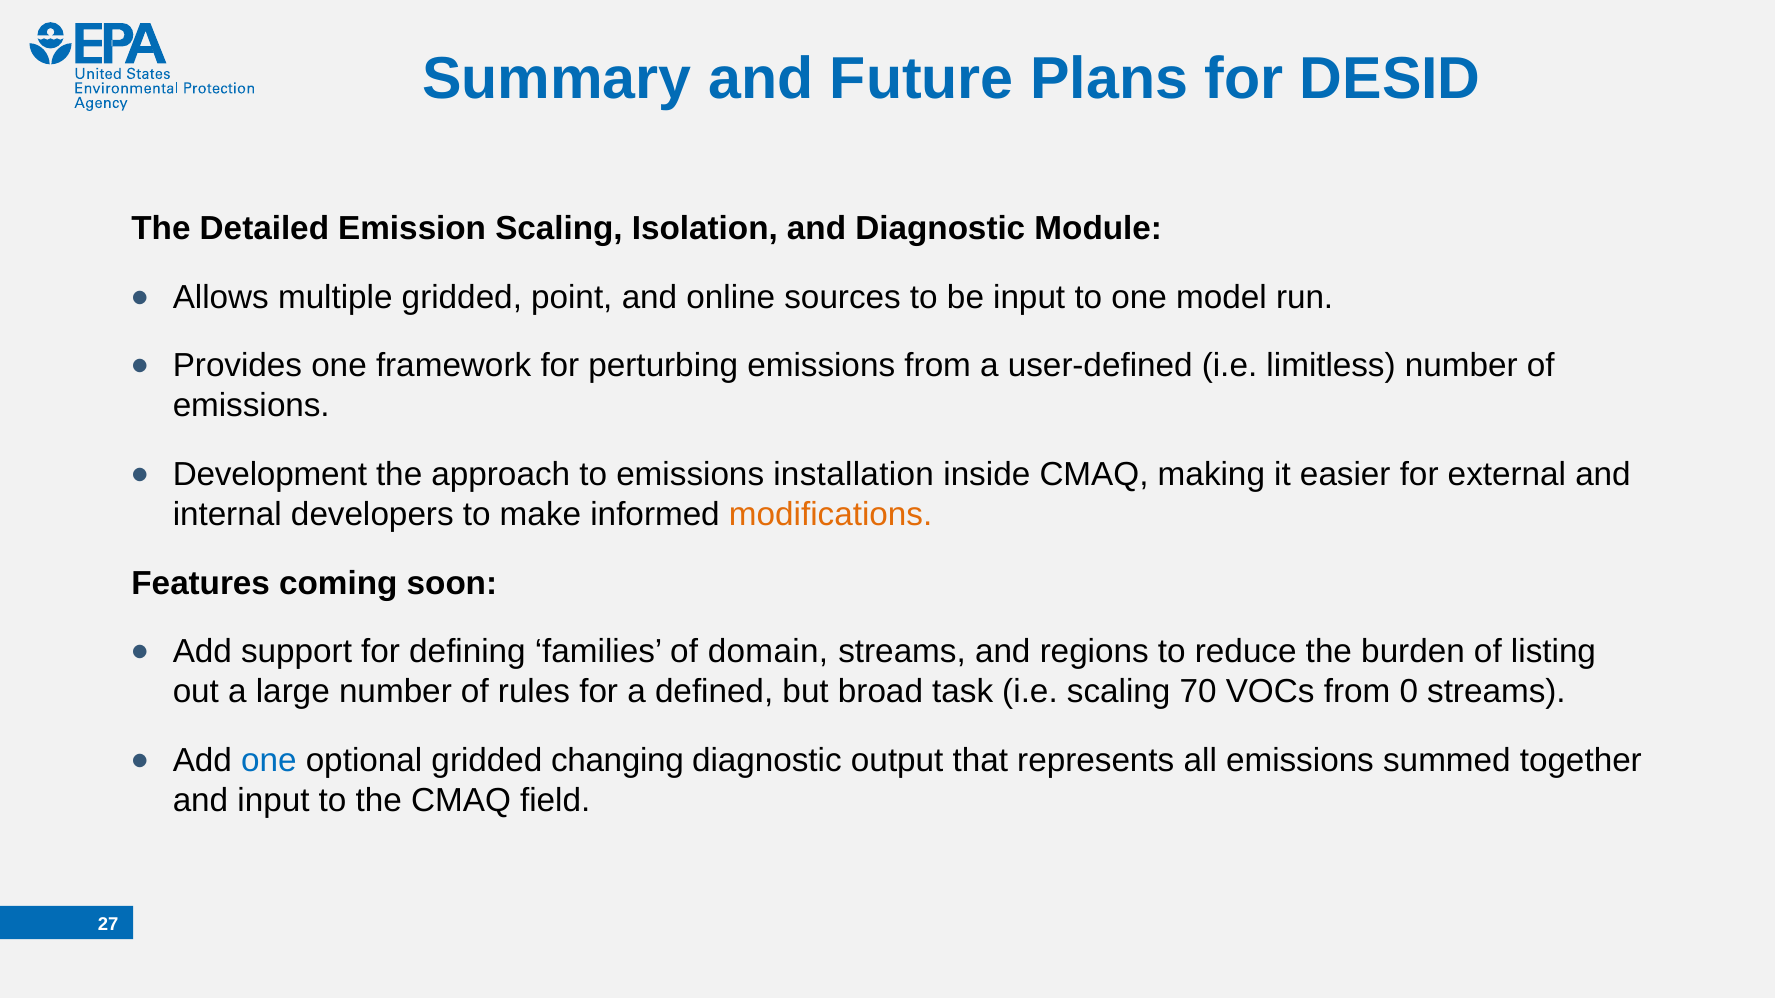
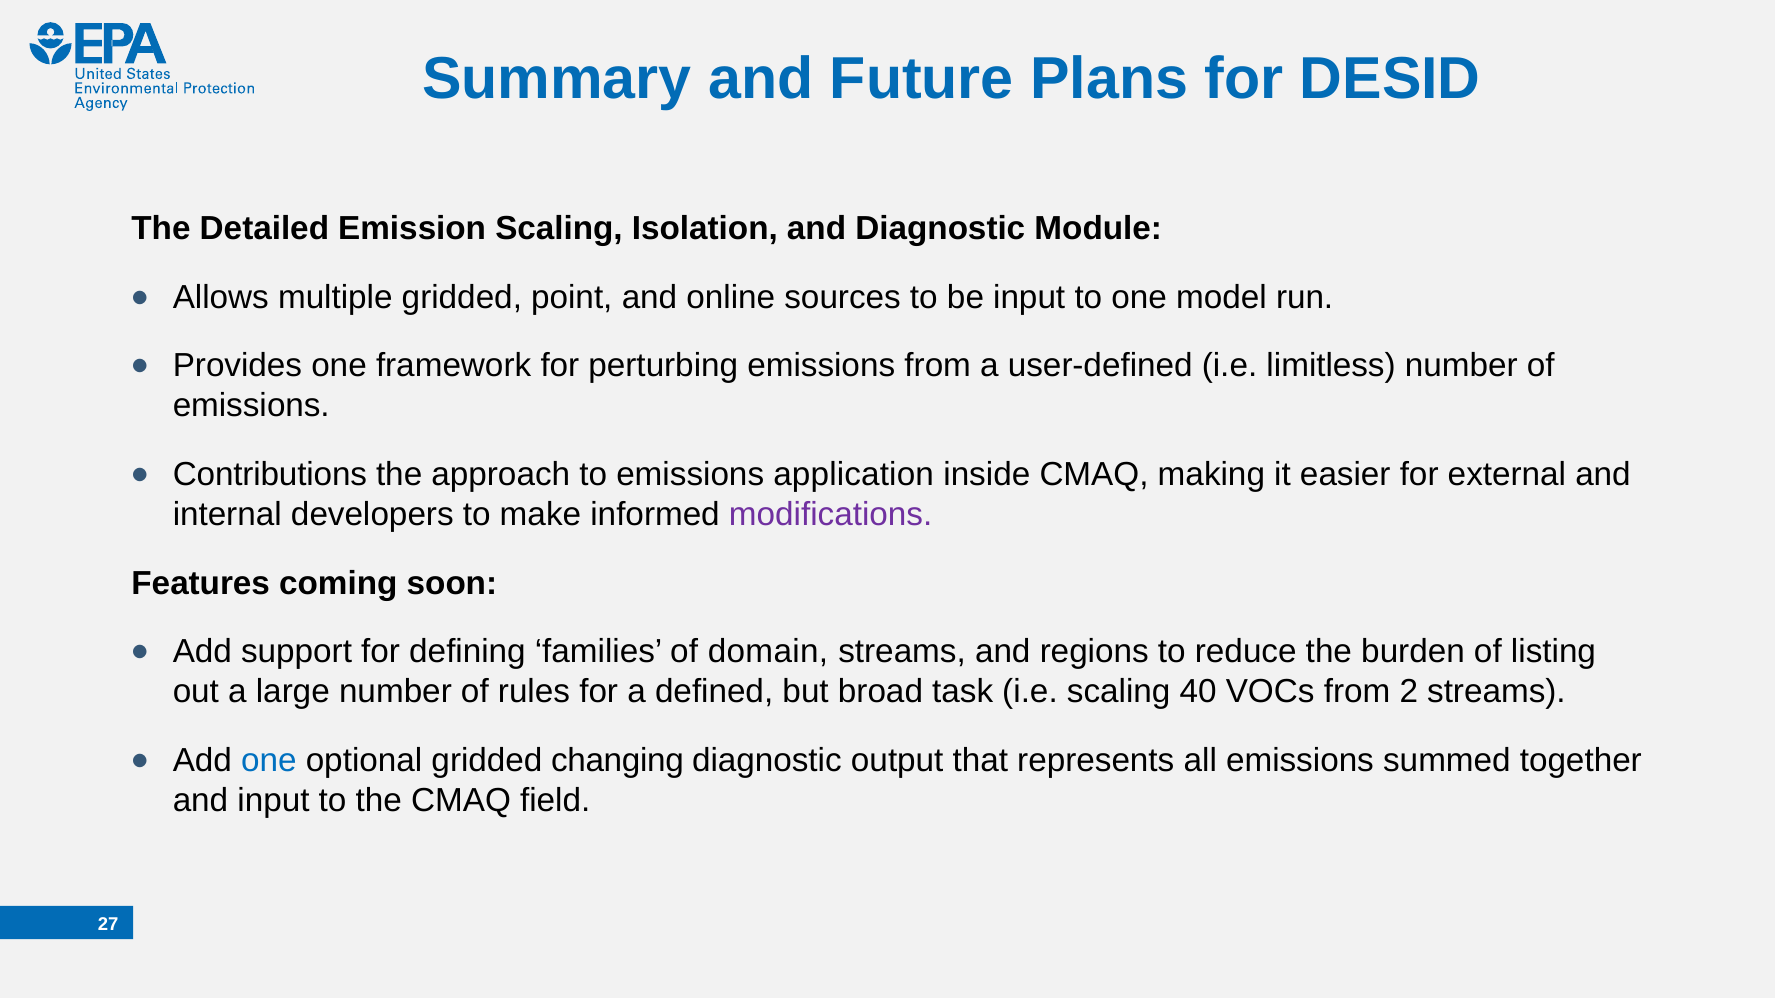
Development: Development -> Contributions (270, 475)
installation: installation -> application (854, 475)
modifications colour: orange -> purple (831, 515)
70: 70 -> 40 (1198, 692)
0: 0 -> 2 (1409, 692)
